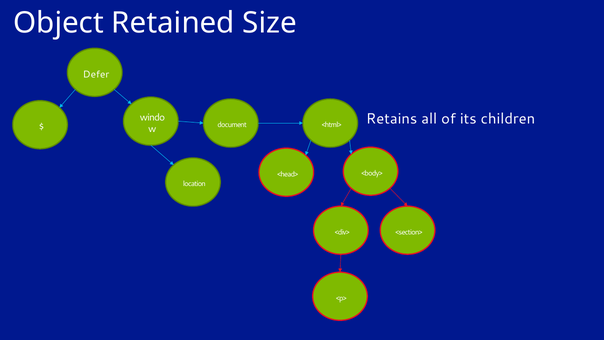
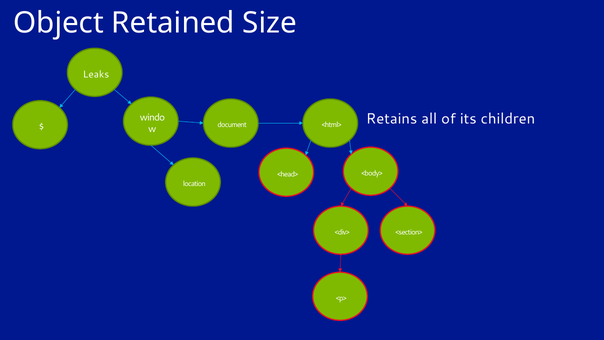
Defer: Defer -> Leaks (96, 74)
